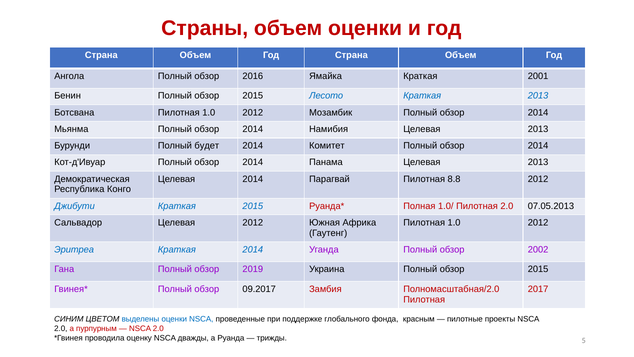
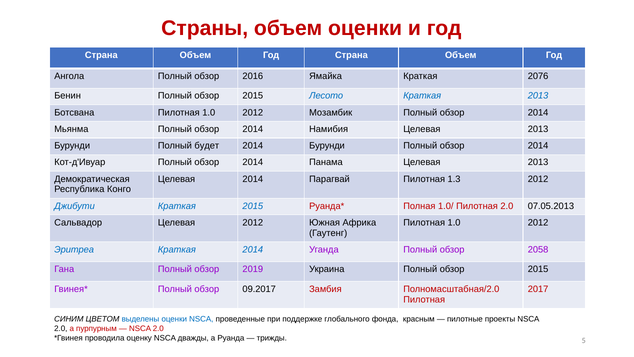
2001: 2001 -> 2076 (538, 76)
2014 Комитет: Комитет -> Бурунди (327, 146)
8.8: 8.8 -> 1.3 (454, 179)
2002: 2002 -> 2058 (538, 249)
